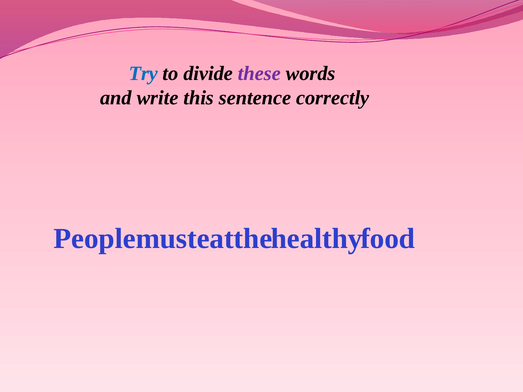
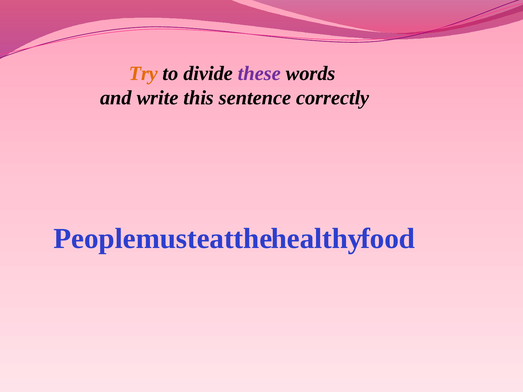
Try colour: blue -> orange (143, 73)
